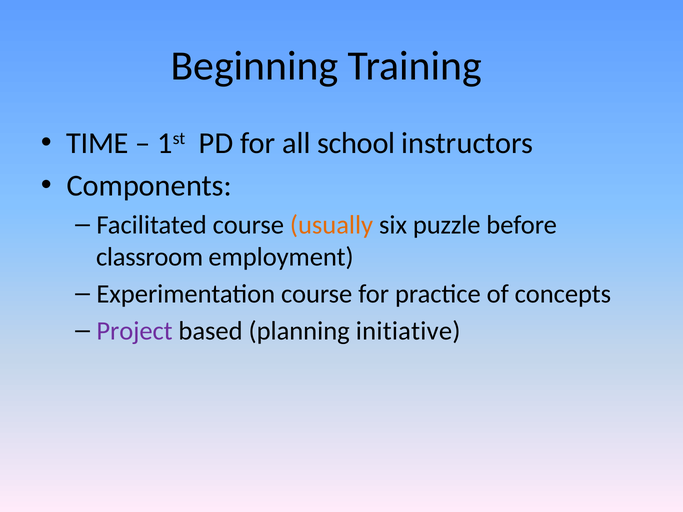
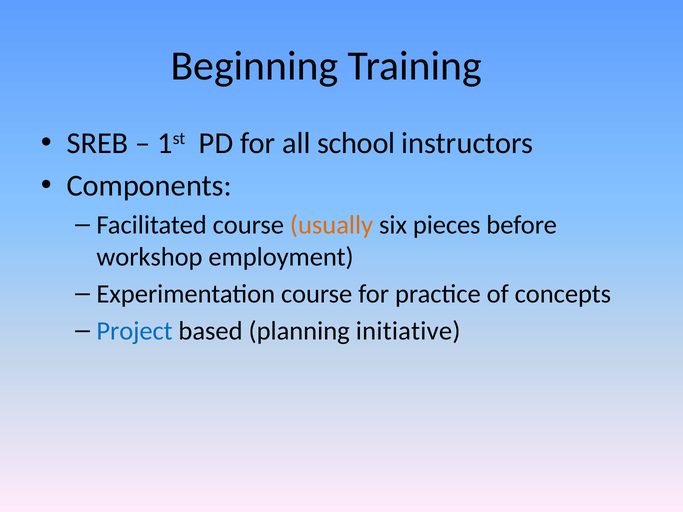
TIME: TIME -> SREB (97, 143)
puzzle: puzzle -> pieces (447, 225)
classroom: classroom -> workshop (149, 257)
Project colour: purple -> blue (135, 331)
